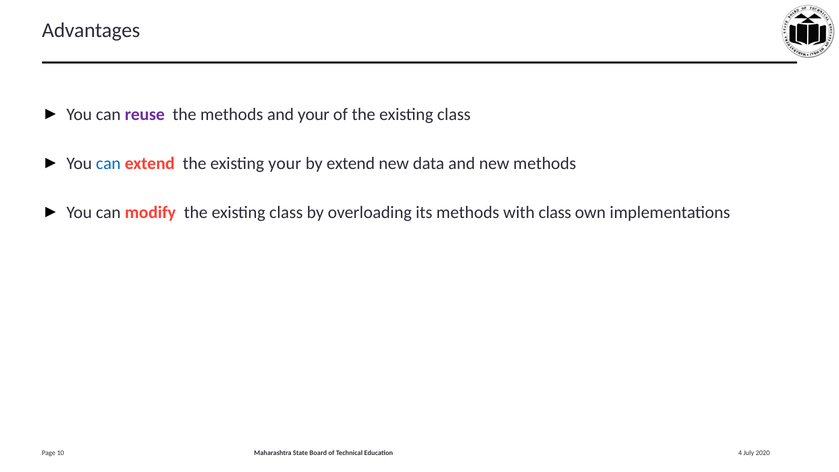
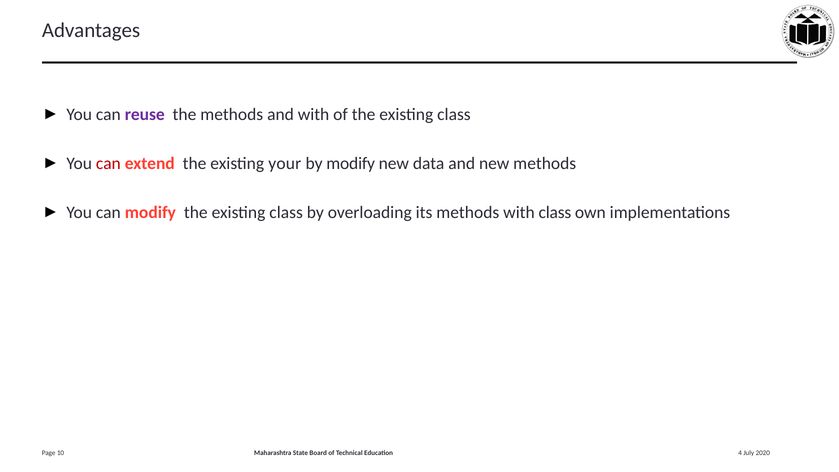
and your: your -> with (314, 114)
can colour: blue -> red (108, 163)
by extend: extend -> modify (351, 163)
